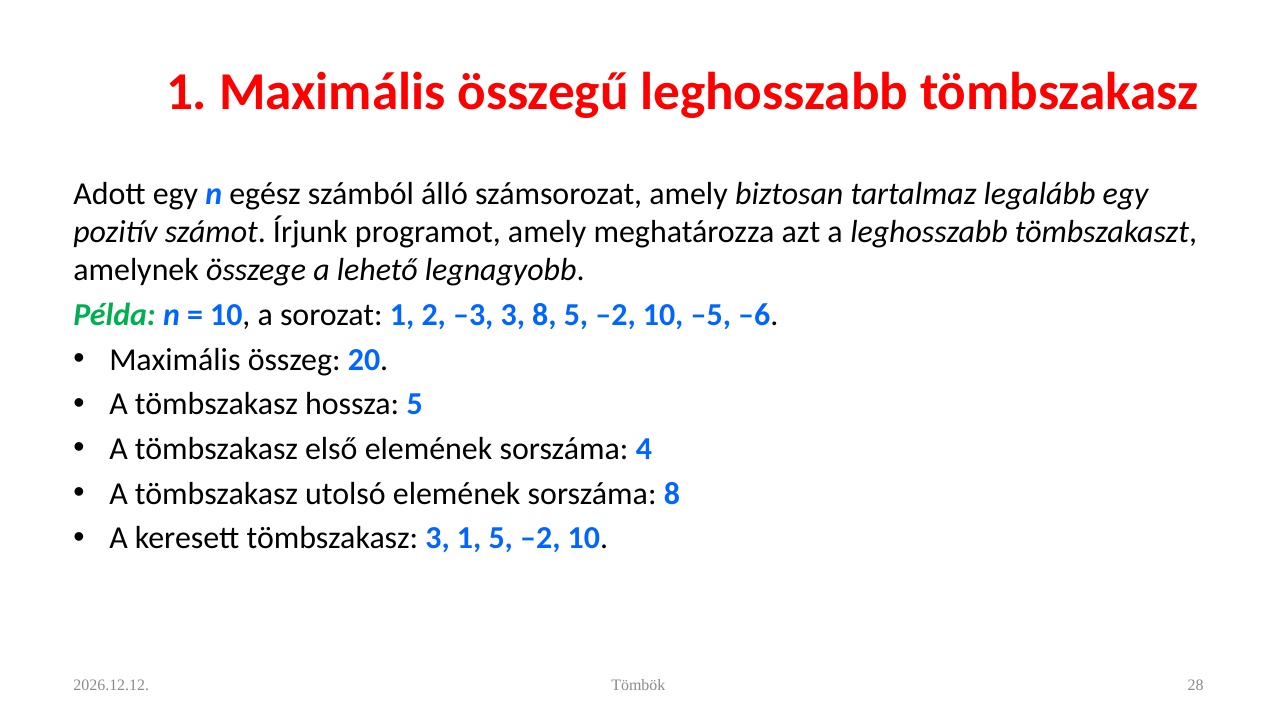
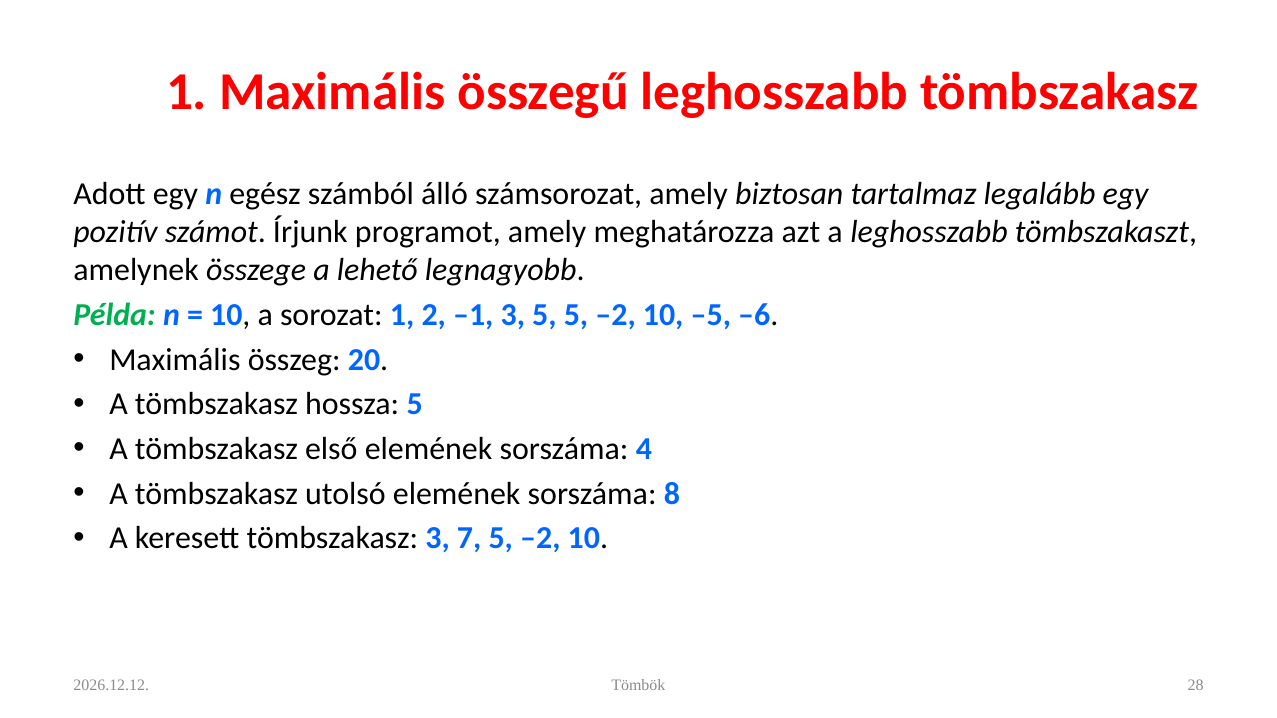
–3: –3 -> –1 (473, 315)
3 8: 8 -> 5 (544, 315)
3 1: 1 -> 7 (469, 539)
